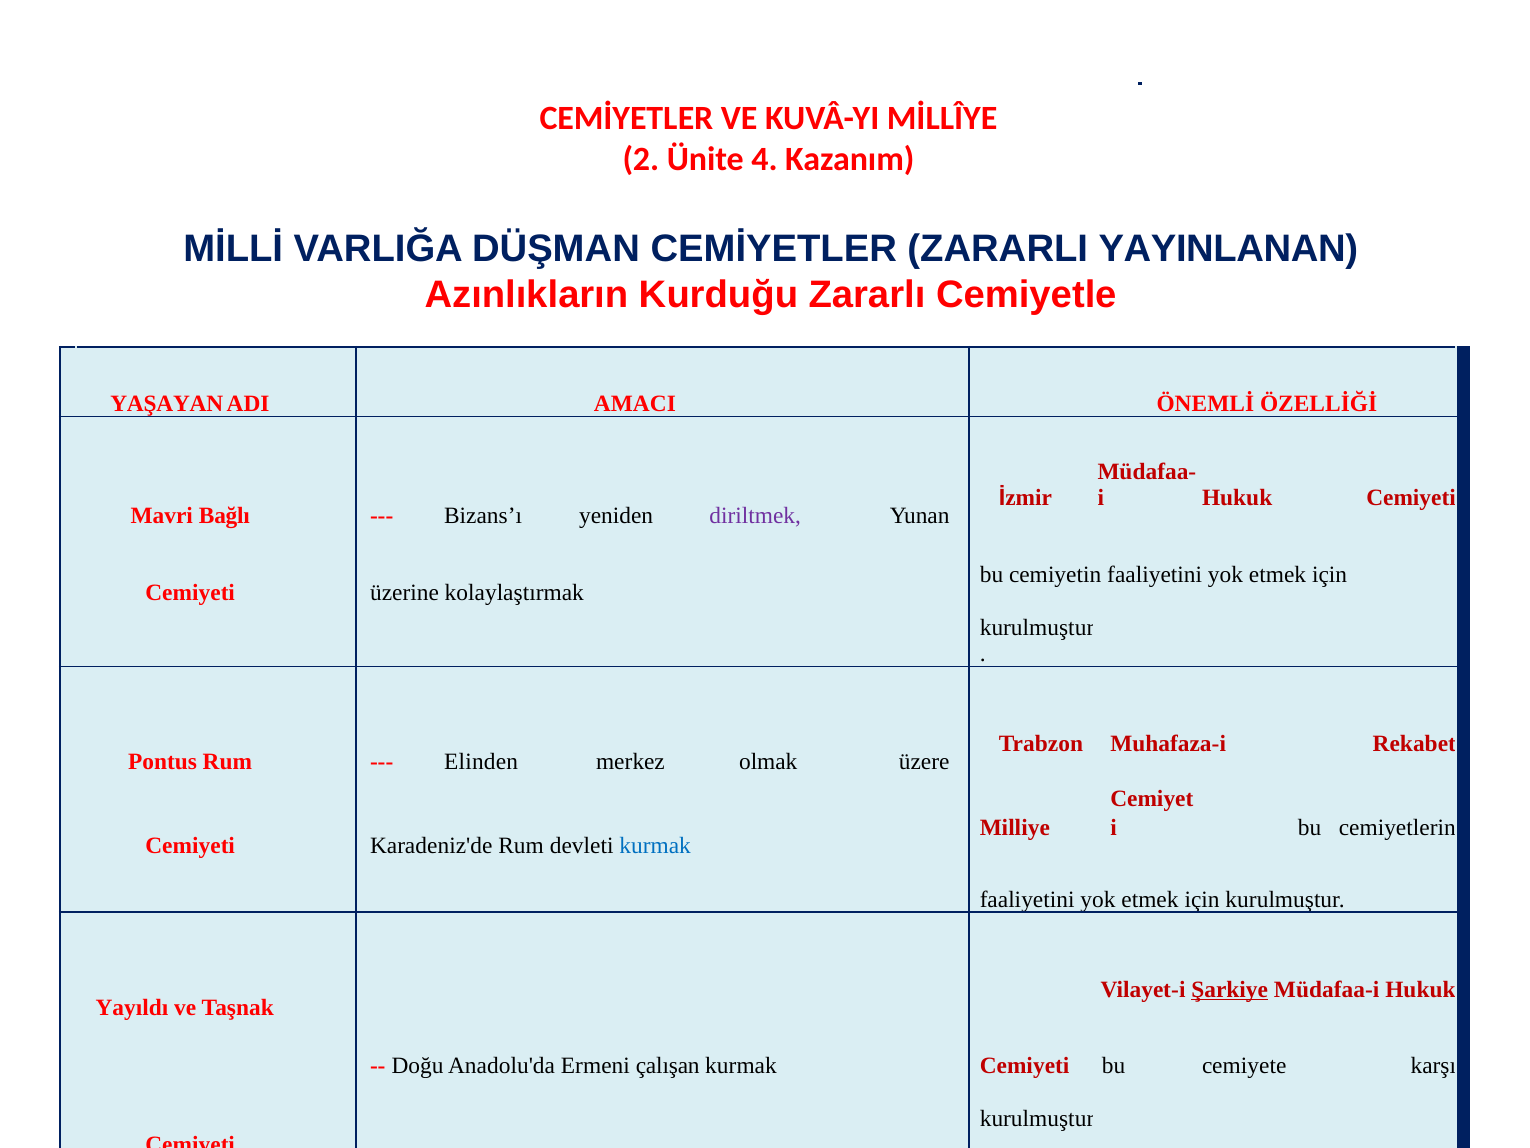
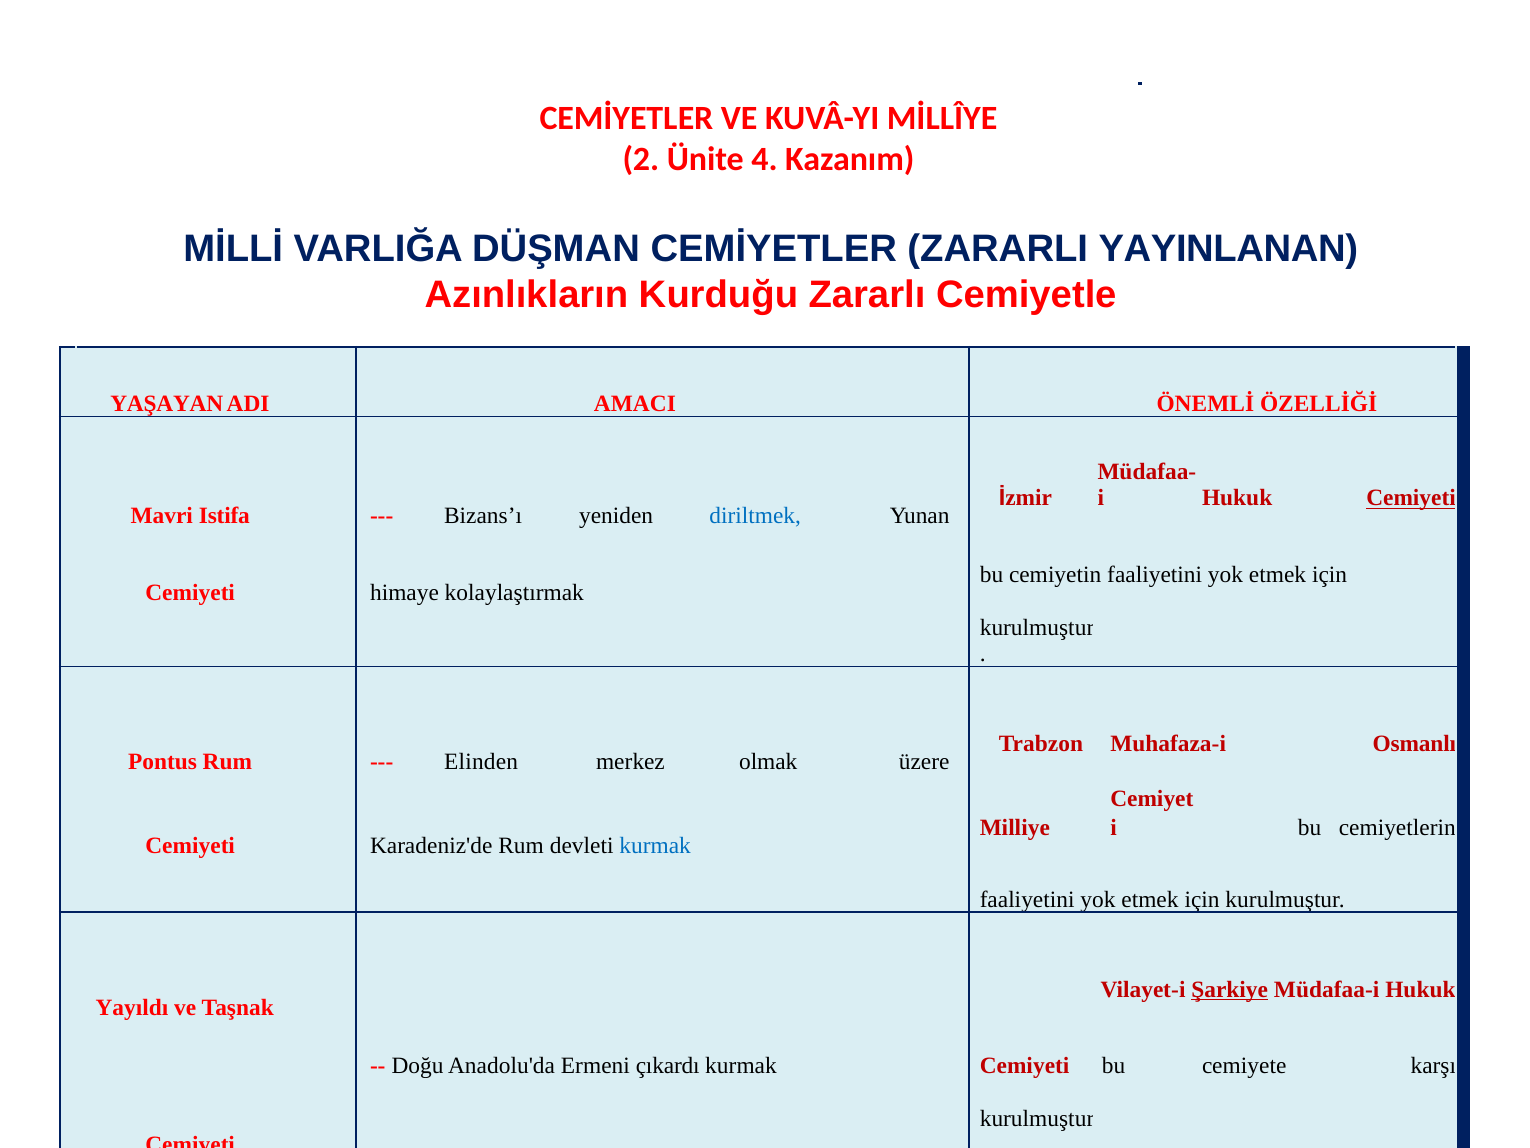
Cemiyeti underline: none -> present (1411, 498)
Bağlı: Bağlı -> Istifa (224, 516)
diriltmek colour: purple -> blue (755, 516)
üzerine: üzerine -> himaye (404, 592)
Rekabet: Rekabet -> Osmanlı (1414, 743)
çalışan: çalışan -> çıkardı (668, 1065)
